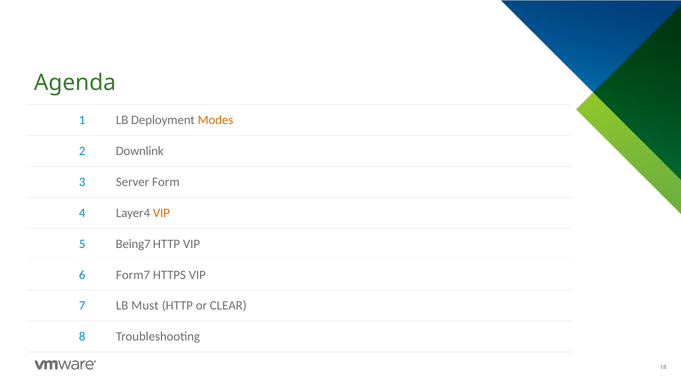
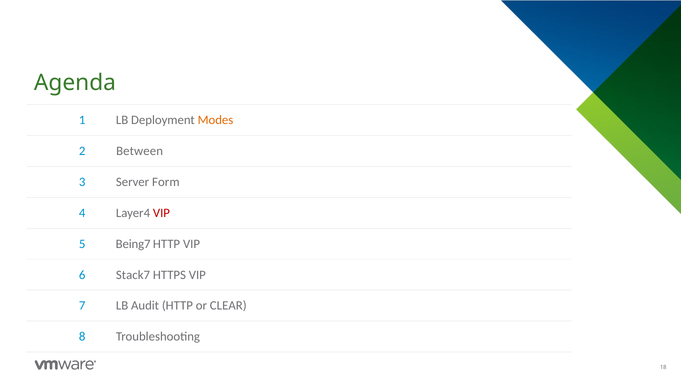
Downlink: Downlink -> Between (140, 151)
VIP colour: orange -> red (161, 213)
Form7: Form7 -> Stack7 (133, 275)
Must: Must -> Audit (145, 306)
